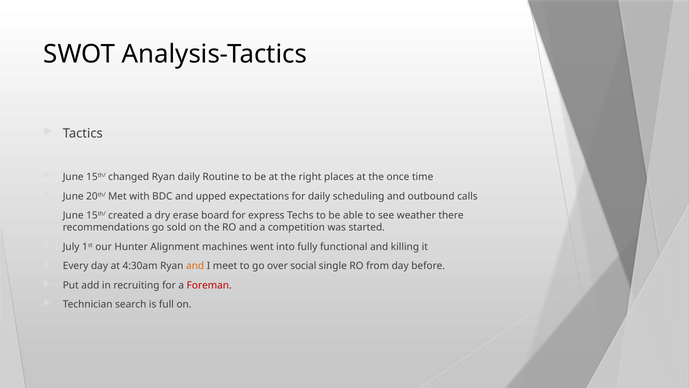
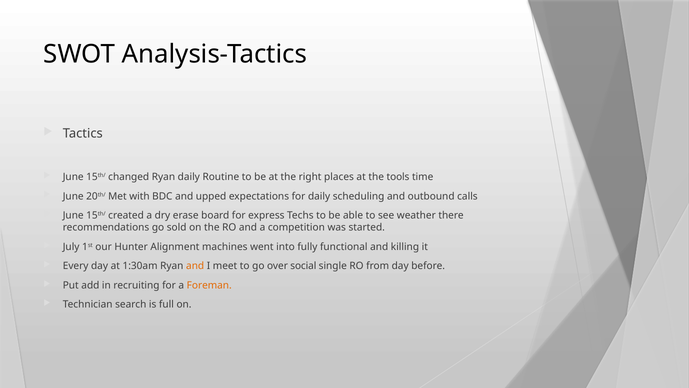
once: once -> tools (398, 177)
4:30am: 4:30am -> 1:30am (140, 266)
Foreman colour: red -> orange (209, 285)
